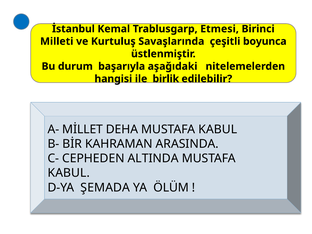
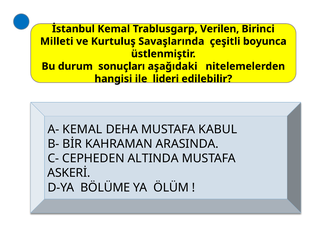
Etmesi: Etmesi -> Verilen (220, 29)
başarıyla: başarıyla -> sonuçları (122, 66)
birlik: birlik -> lideri (166, 79)
A- MİLLET: MİLLET -> KEMAL (82, 129)
KABUL: KABUL -> ASKERİ (69, 173)
ŞEMADA: ŞEMADA -> BÖLÜME (105, 188)
